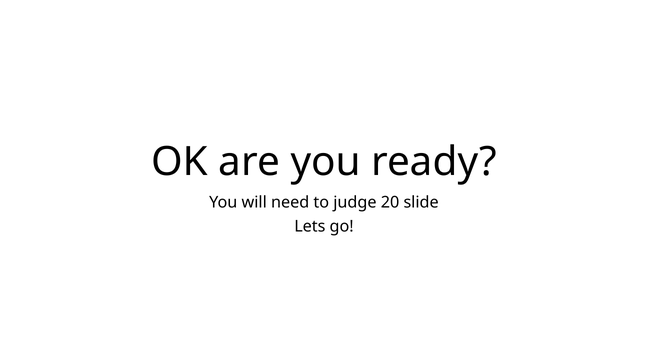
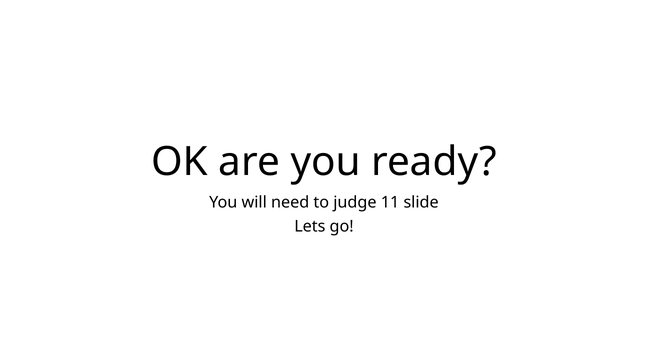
20: 20 -> 11 (390, 203)
